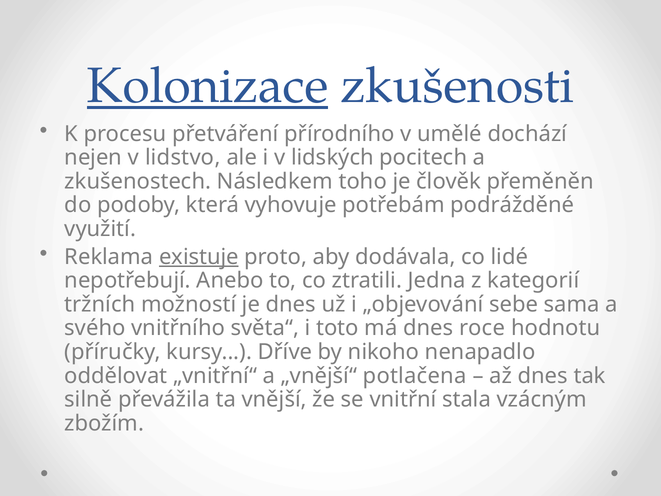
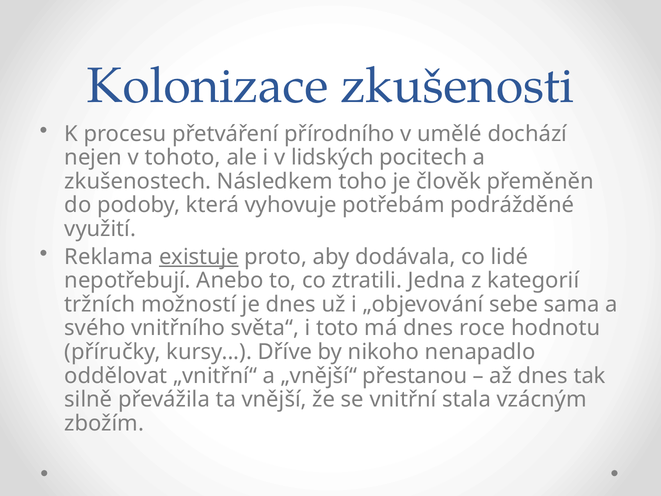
Kolonizace underline: present -> none (208, 86)
lidstvo: lidstvo -> tohoto (183, 158)
potlačena: potlačena -> přestanou (415, 376)
